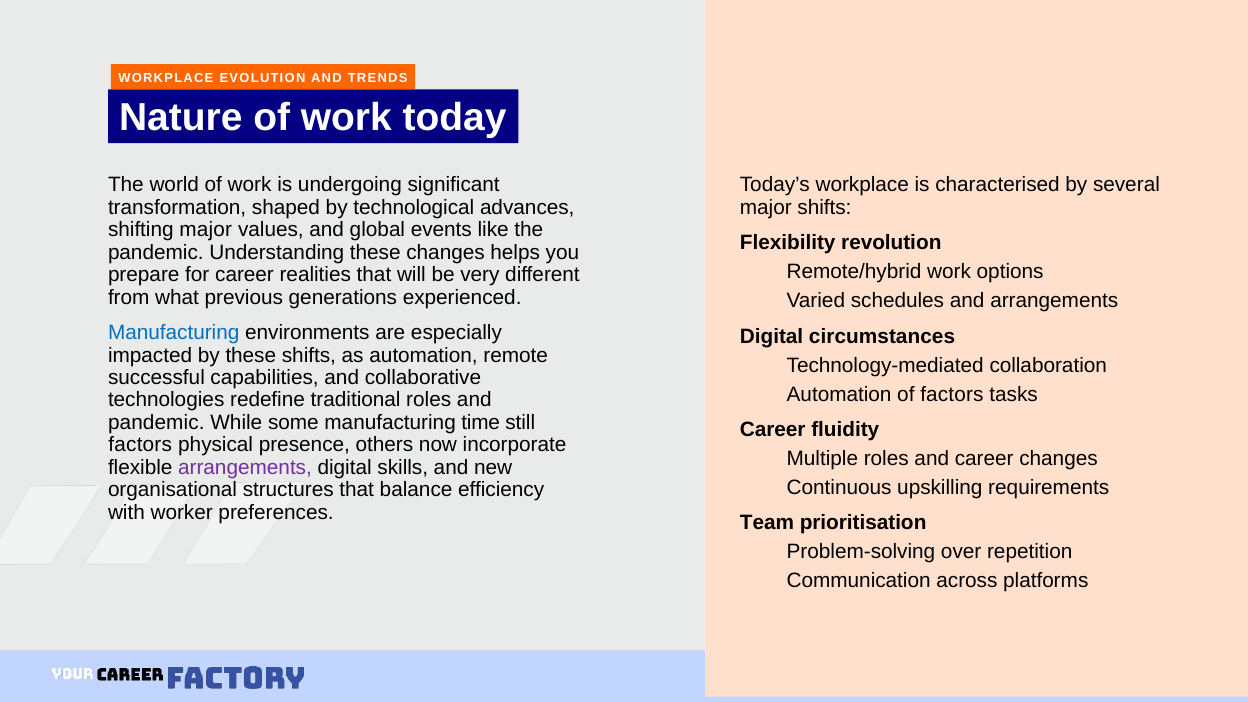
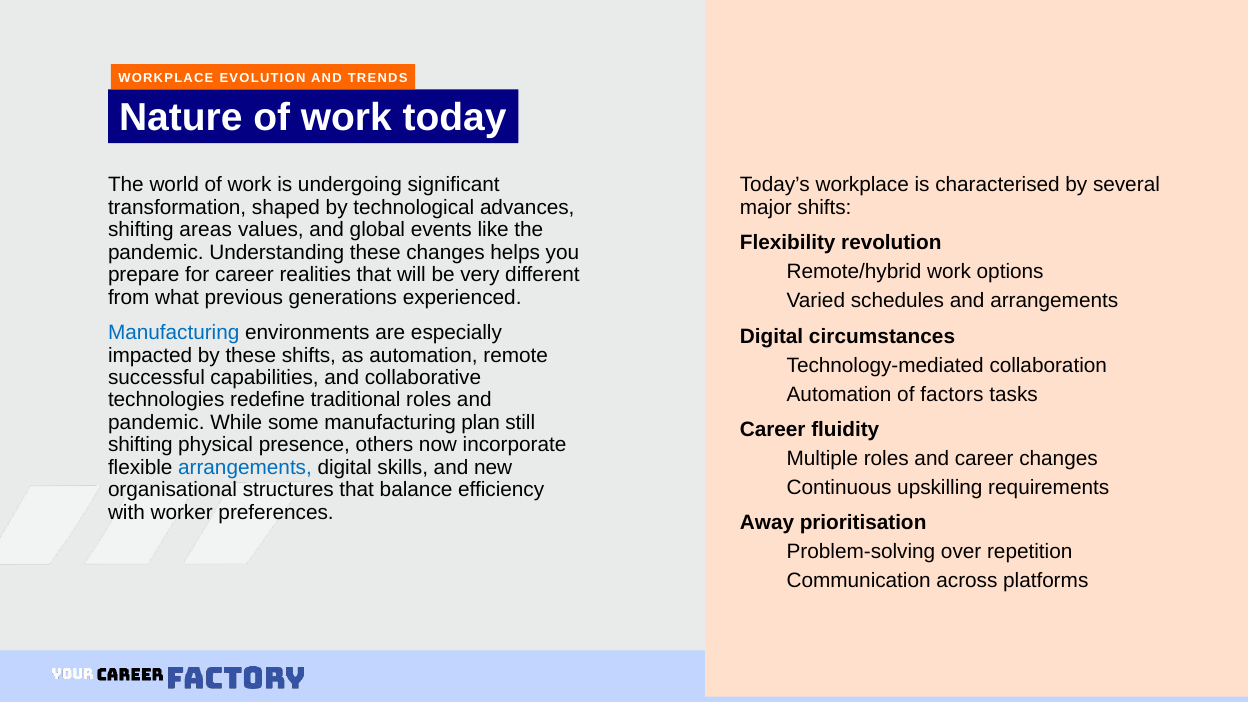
shifting major: major -> areas (206, 230)
time: time -> plan (481, 423)
factors: factors -> shifting (140, 445)
arrangements colour: purple -> blue (245, 467)
Team: Team -> Away (767, 523)
